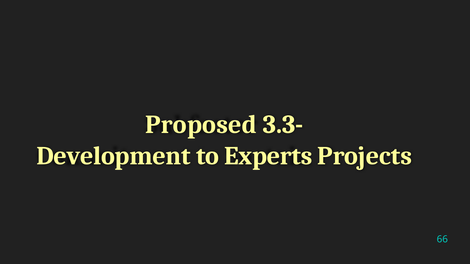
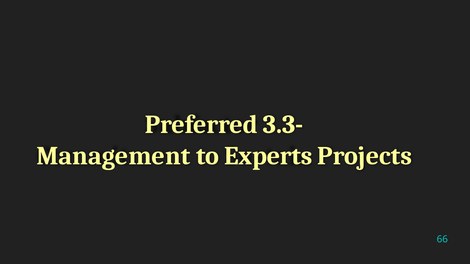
Proposed: Proposed -> Preferred (201, 125)
Development: Development -> Management (113, 156)
